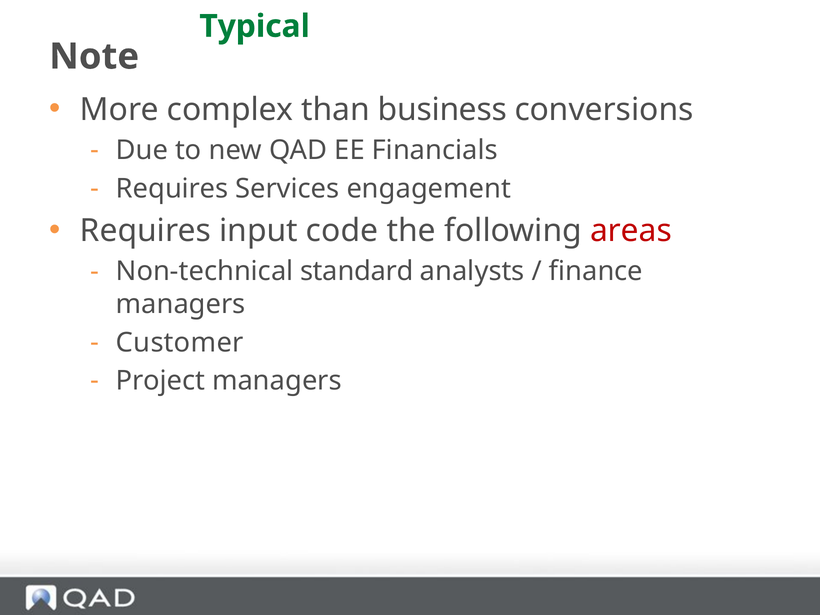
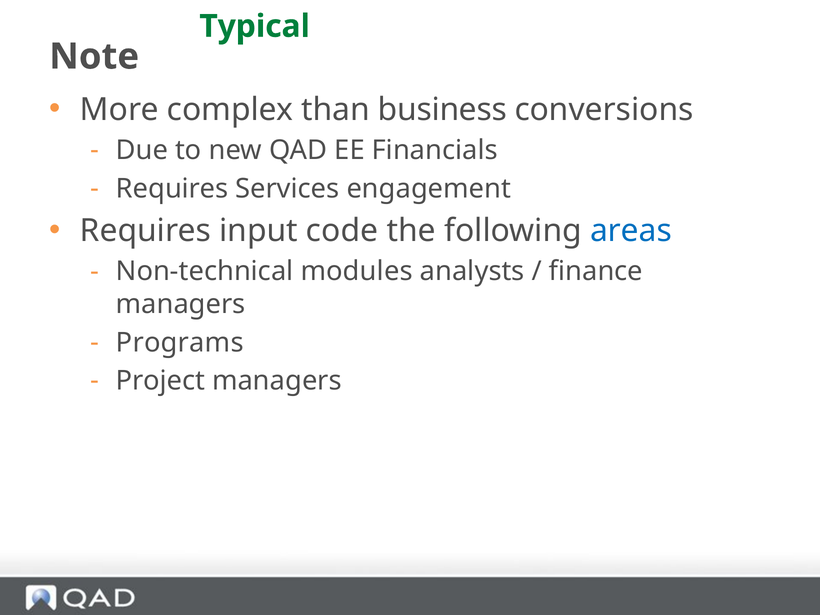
areas colour: red -> blue (631, 231)
standard: standard -> modules (357, 271)
Customer: Customer -> Programs (180, 343)
